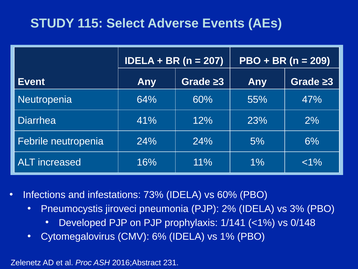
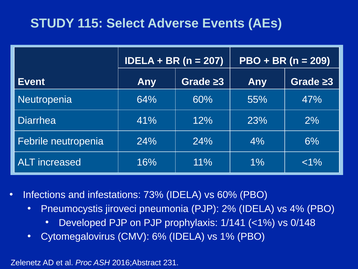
24% 5%: 5% -> 4% (257, 141)
vs 3%: 3% -> 4% (297, 208)
